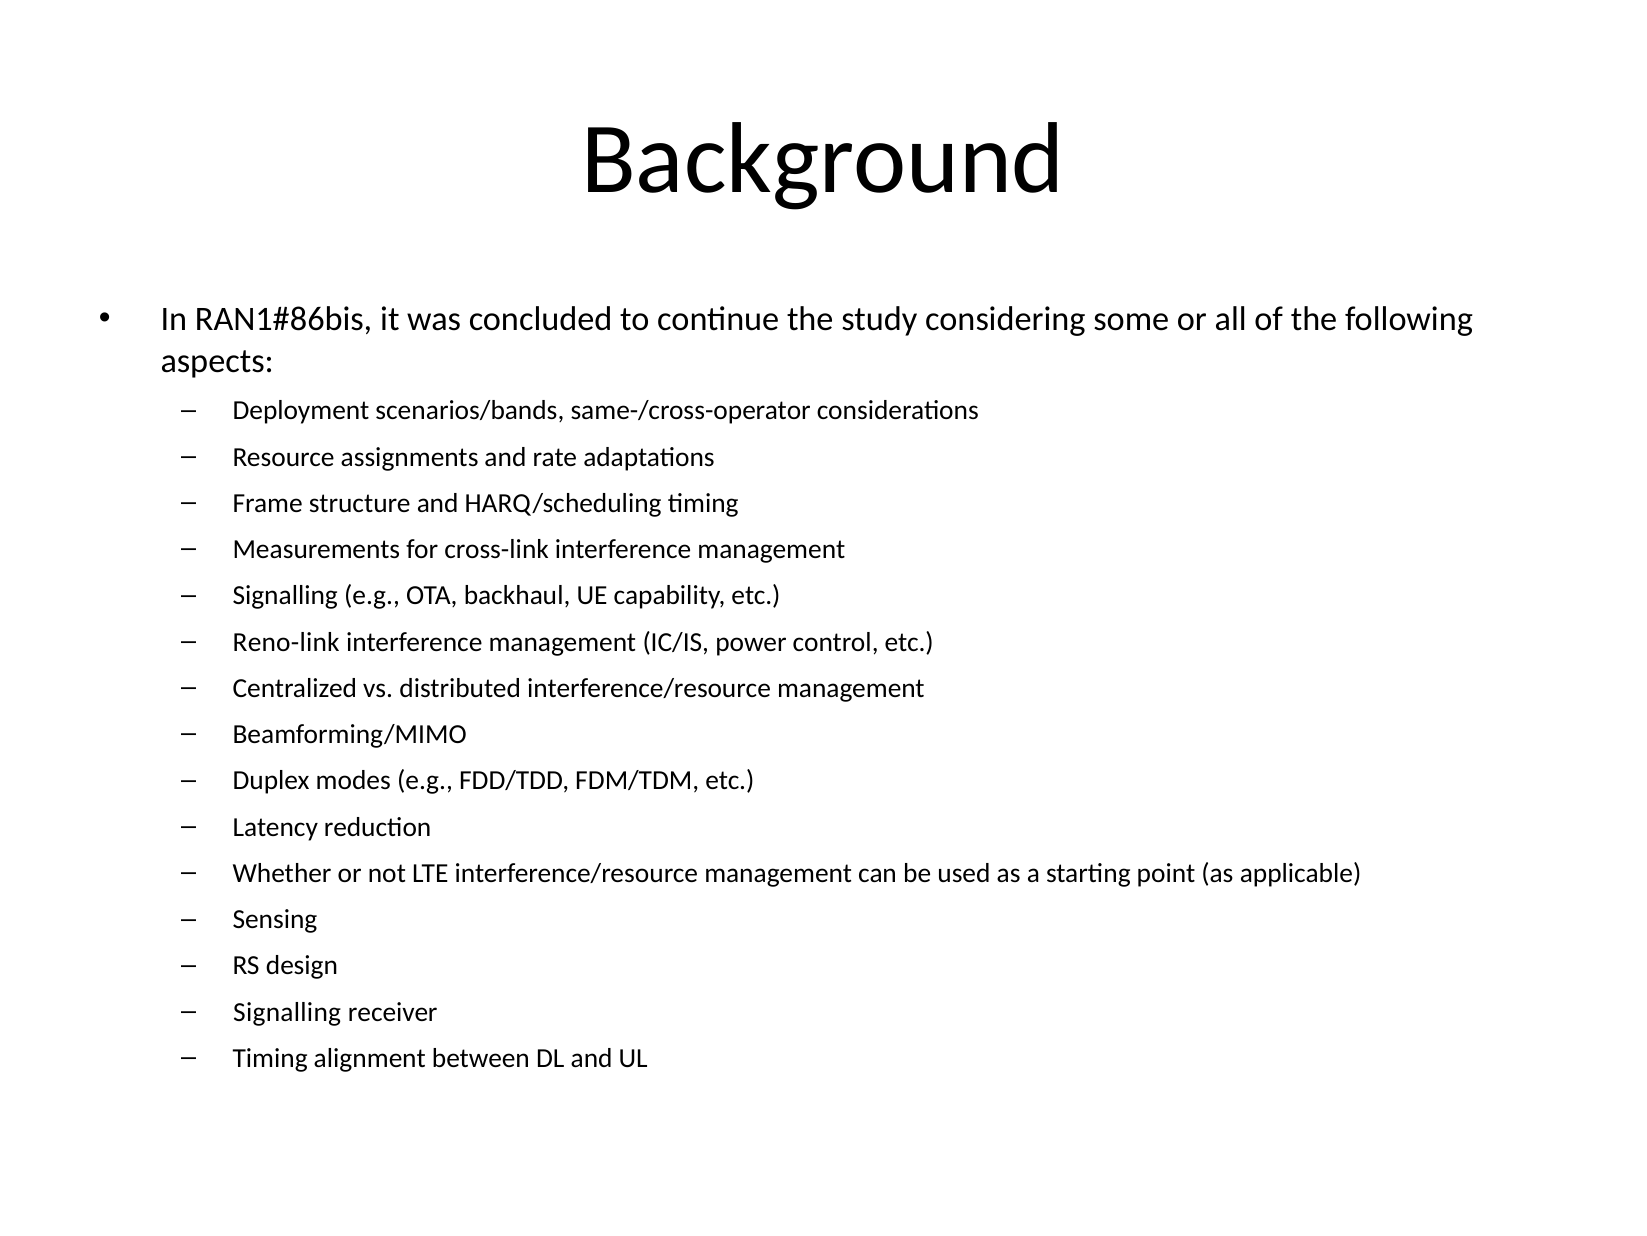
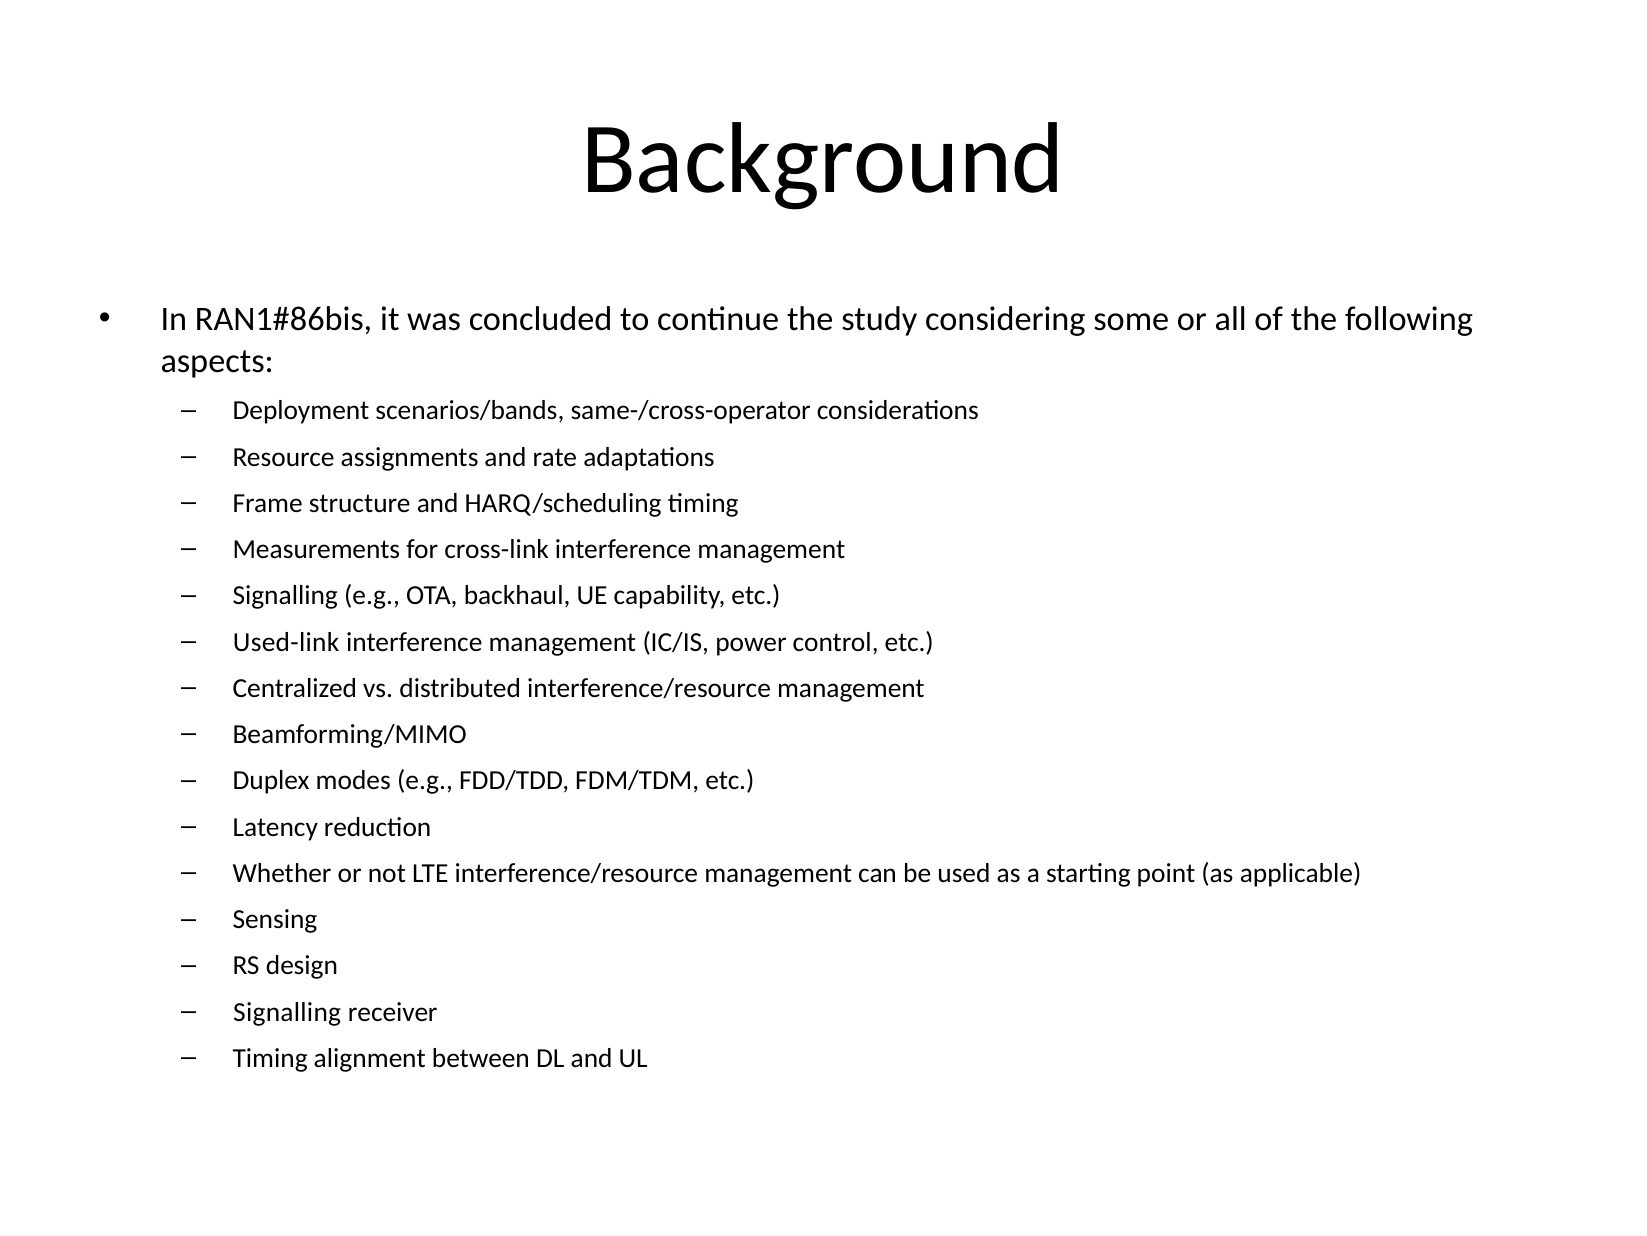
Reno-link: Reno-link -> Used-link (286, 642)
